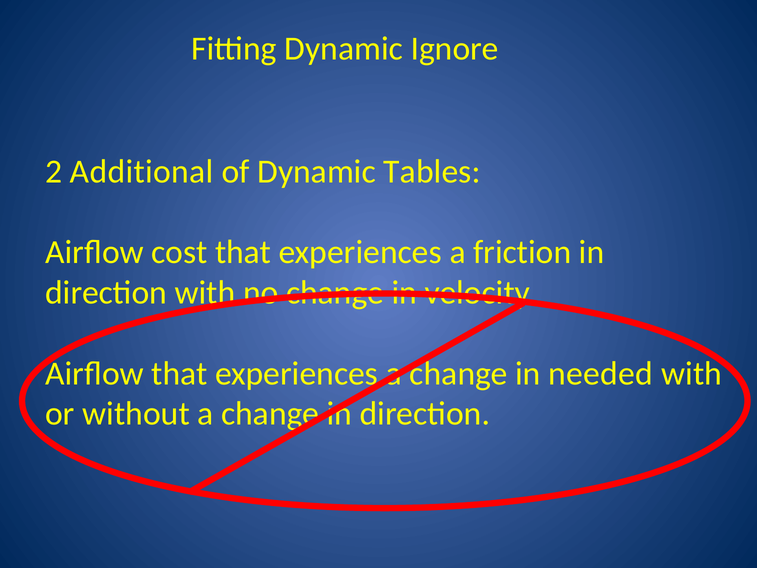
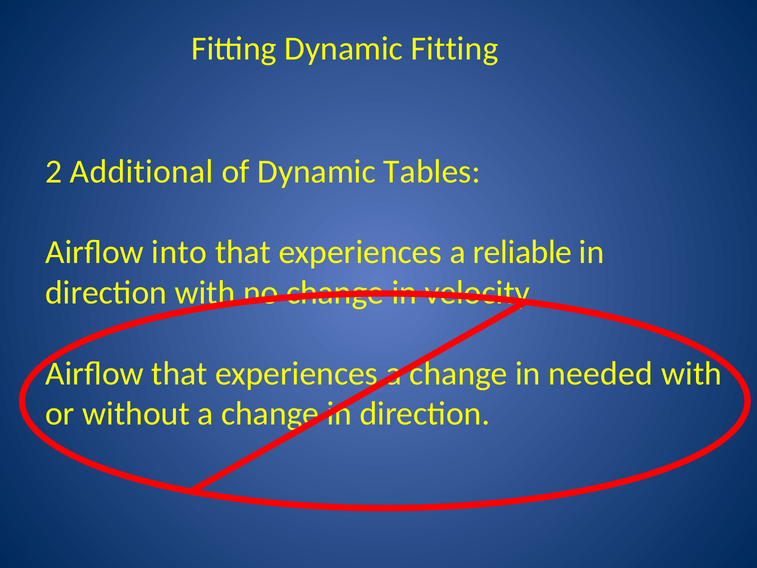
Dynamic Ignore: Ignore -> Fitting (455, 49)
cost: cost -> into (179, 252)
friction: friction -> reliable (522, 252)
